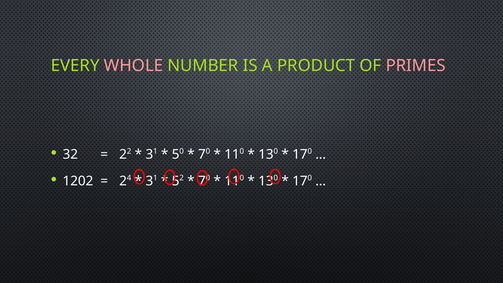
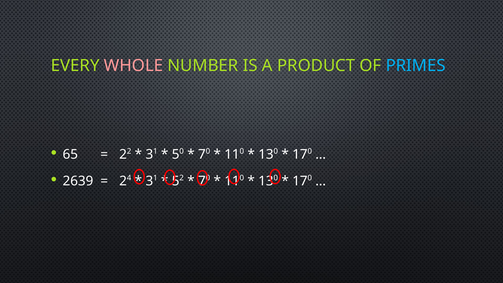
PRIMES colour: pink -> light blue (416, 66)
32: 32 -> 65 (70, 155)
1202: 1202 -> 2639 (78, 181)
